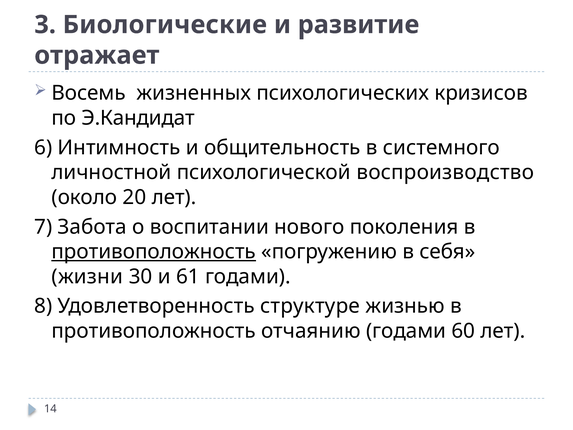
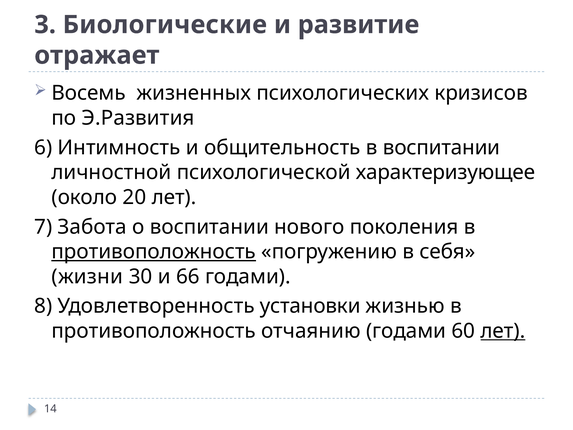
Э.Кандидат: Э.Кандидат -> Э.Развития (138, 118)
в системного: системного -> воспитании (442, 147)
воспроизводство: воспроизводство -> характеризующее (446, 172)
61: 61 -> 66 (188, 276)
структуре: структуре -> установки (310, 306)
лет underline: none -> present (503, 331)
